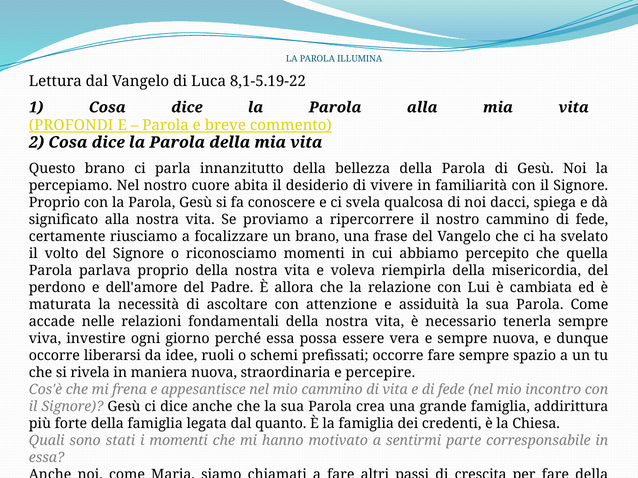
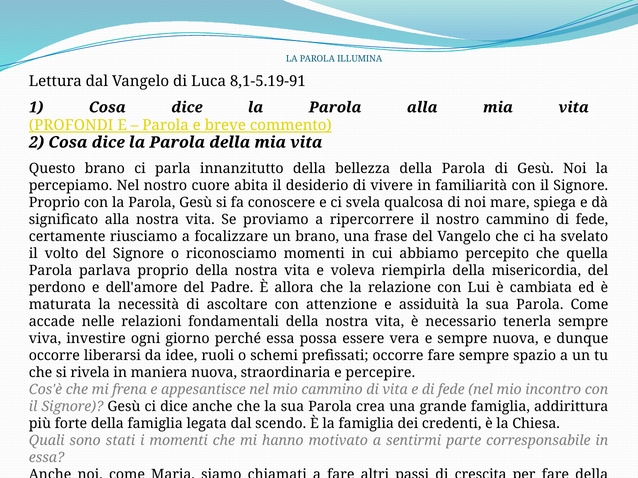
8,1-5.19-22: 8,1-5.19-22 -> 8,1-5.19-91 (268, 81)
dacci: dacci -> mare (510, 203)
quanto: quanto -> scendo (281, 424)
